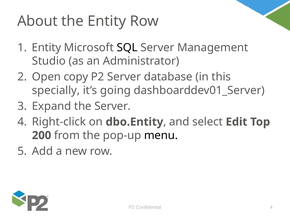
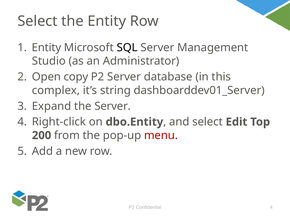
About: About -> Select (37, 21)
specially: specially -> complex (56, 91)
going: going -> string (115, 91)
menu colour: black -> red (161, 136)
